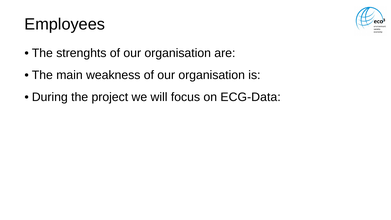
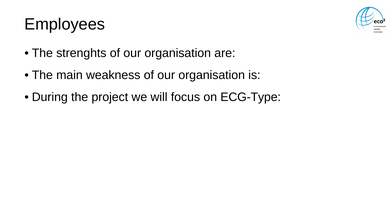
ECG-Data: ECG-Data -> ECG-Type (251, 97)
